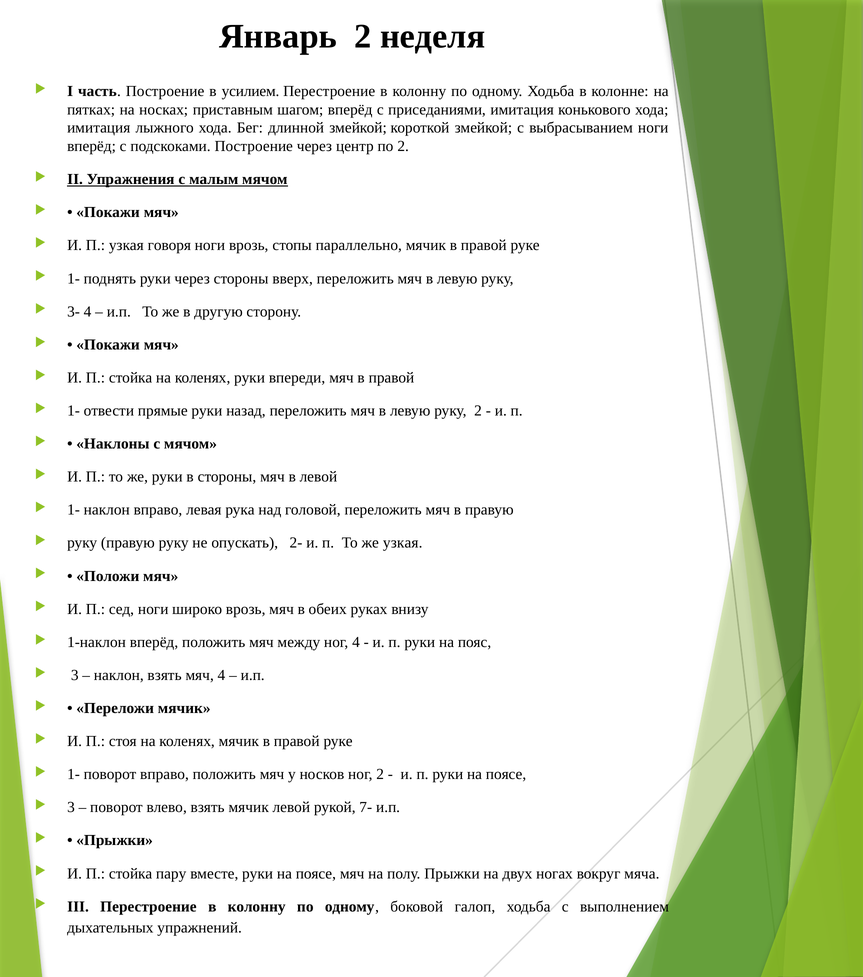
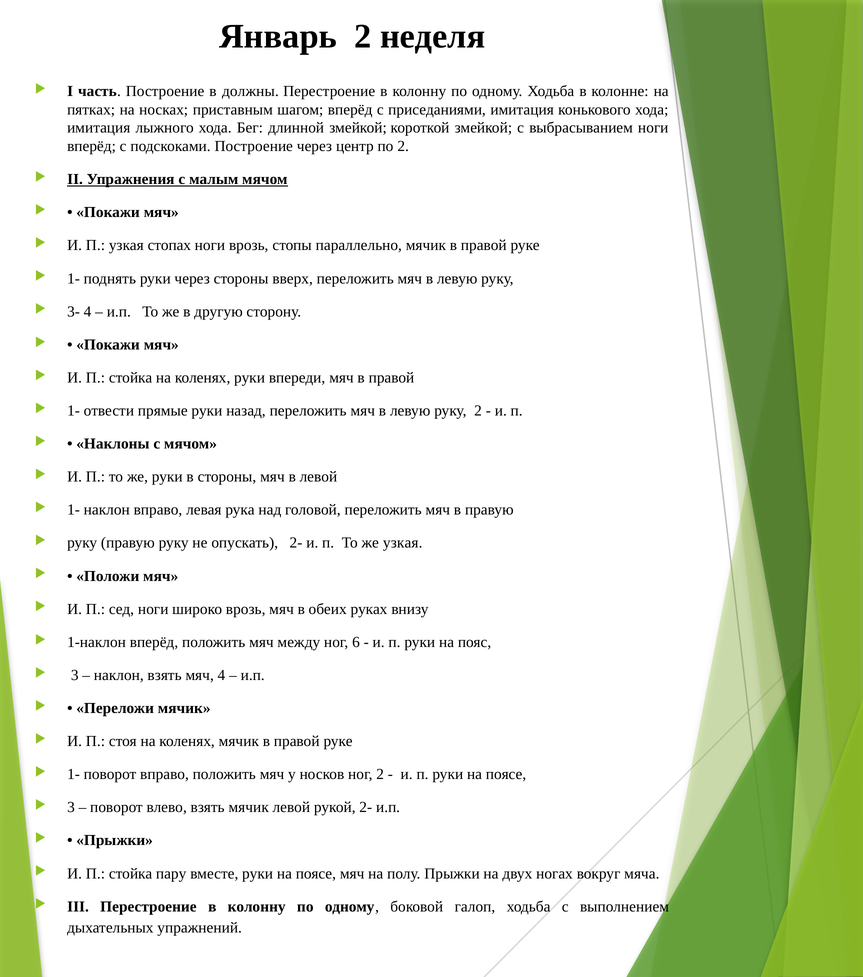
усилием: усилием -> должны (250, 91)
говоря: говоря -> стопах (169, 245)
ног 4: 4 -> 6 (356, 642)
рукой 7-: 7- -> 2- (366, 807)
